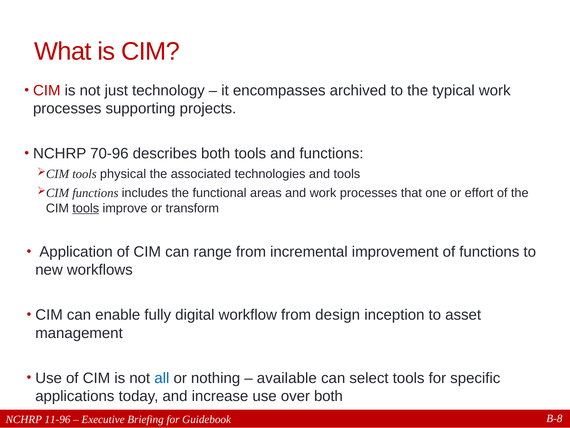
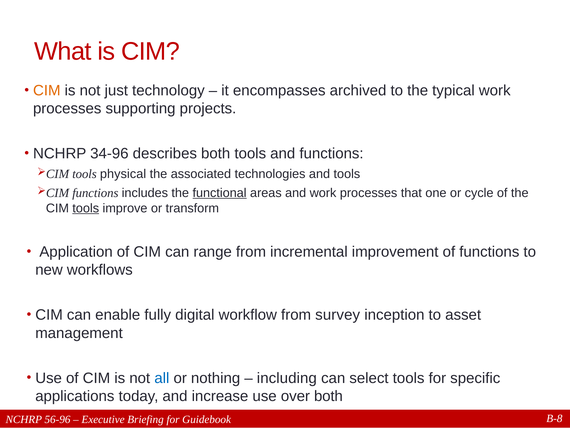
CIM colour: red -> orange (47, 90)
70-96: 70-96 -> 34-96 (109, 153)
functional underline: none -> present (220, 193)
effort: effort -> cycle (479, 193)
design: design -> survey (338, 315)
available: available -> including (287, 378)
11-96: 11-96 -> 56-96 (57, 419)
